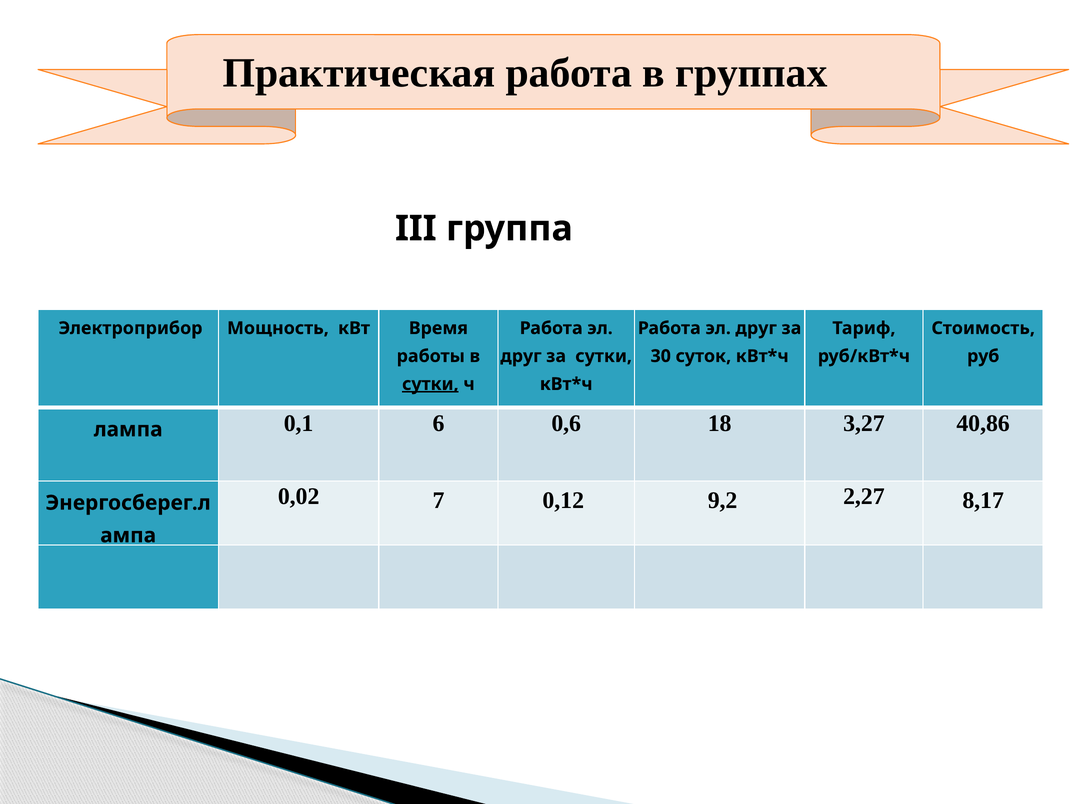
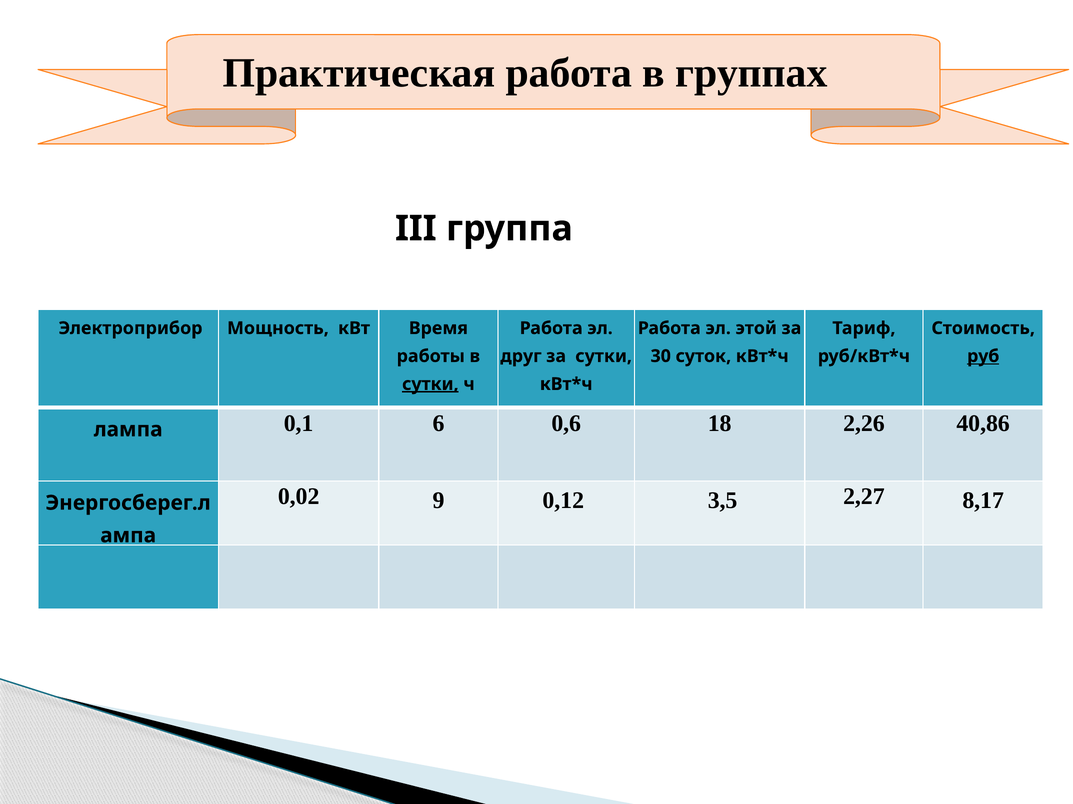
друг: друг -> этой (756, 329)
руб underline: none -> present (983, 356)
3,27: 3,27 -> 2,26 (864, 424)
7: 7 -> 9 (439, 501)
9,2: 9,2 -> 3,5 (723, 501)
